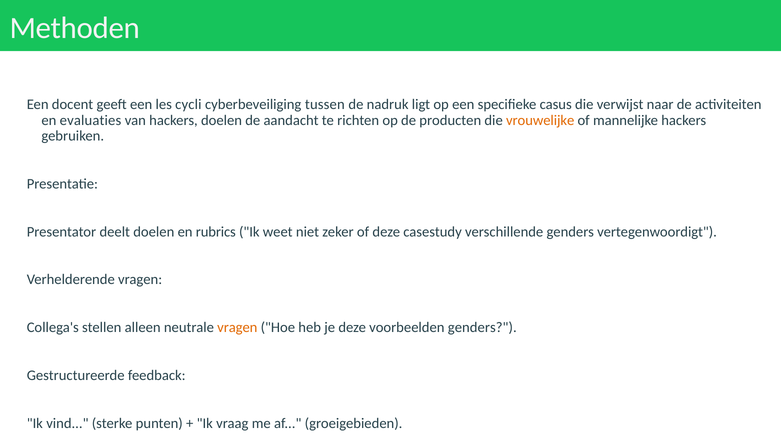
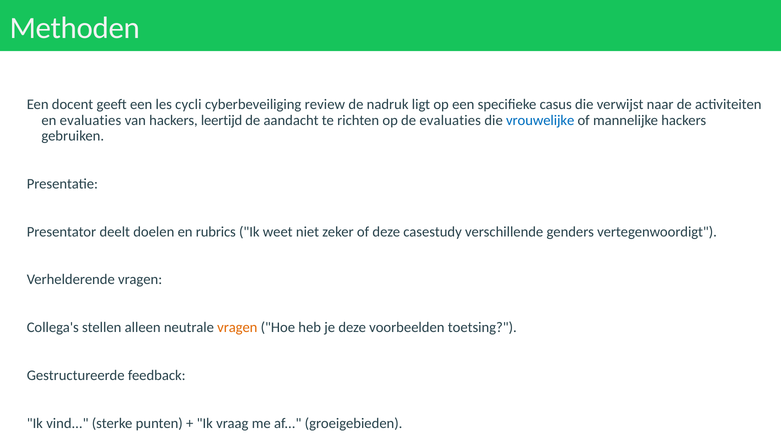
tussen: tussen -> review (325, 104)
hackers doelen: doelen -> leertijd (222, 120)
de producten: producten -> evaluaties (450, 120)
vrouwelijke colour: orange -> blue (540, 120)
voorbeelden genders: genders -> toetsing (482, 328)
